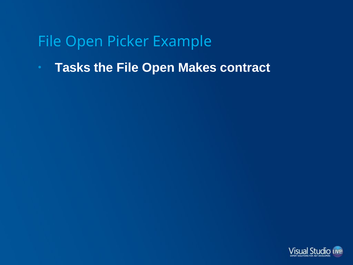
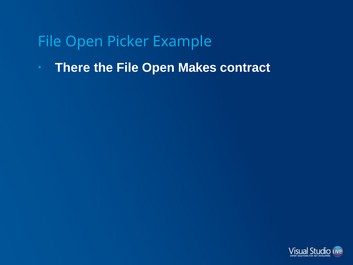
Tasks: Tasks -> There (73, 68)
